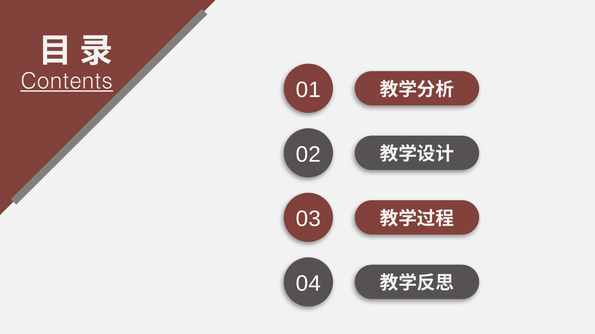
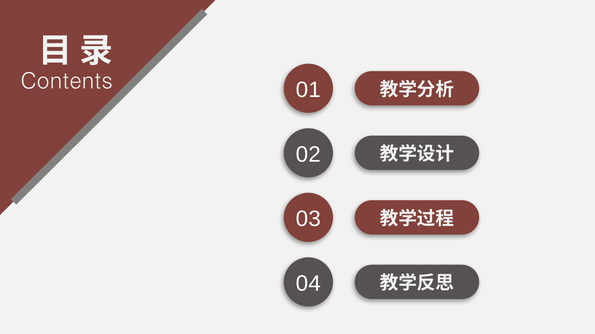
Contents underline: present -> none (67, 81)
